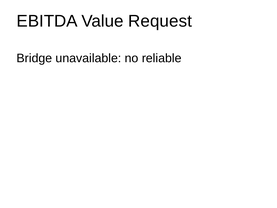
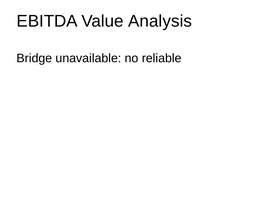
Request: Request -> Analysis (160, 21)
